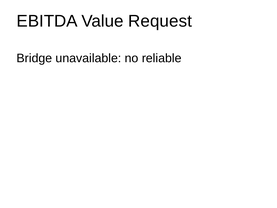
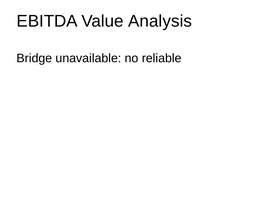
Request: Request -> Analysis (160, 21)
